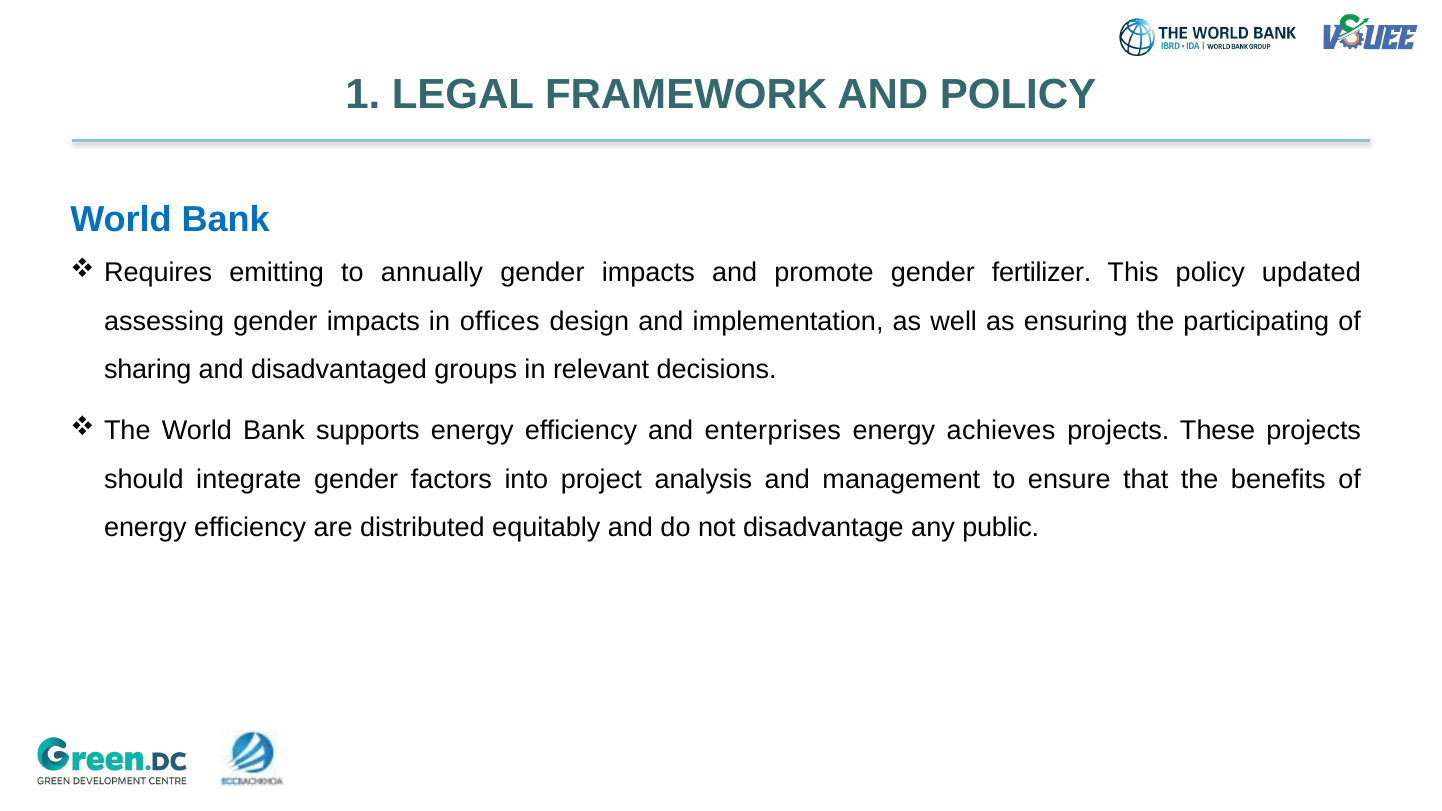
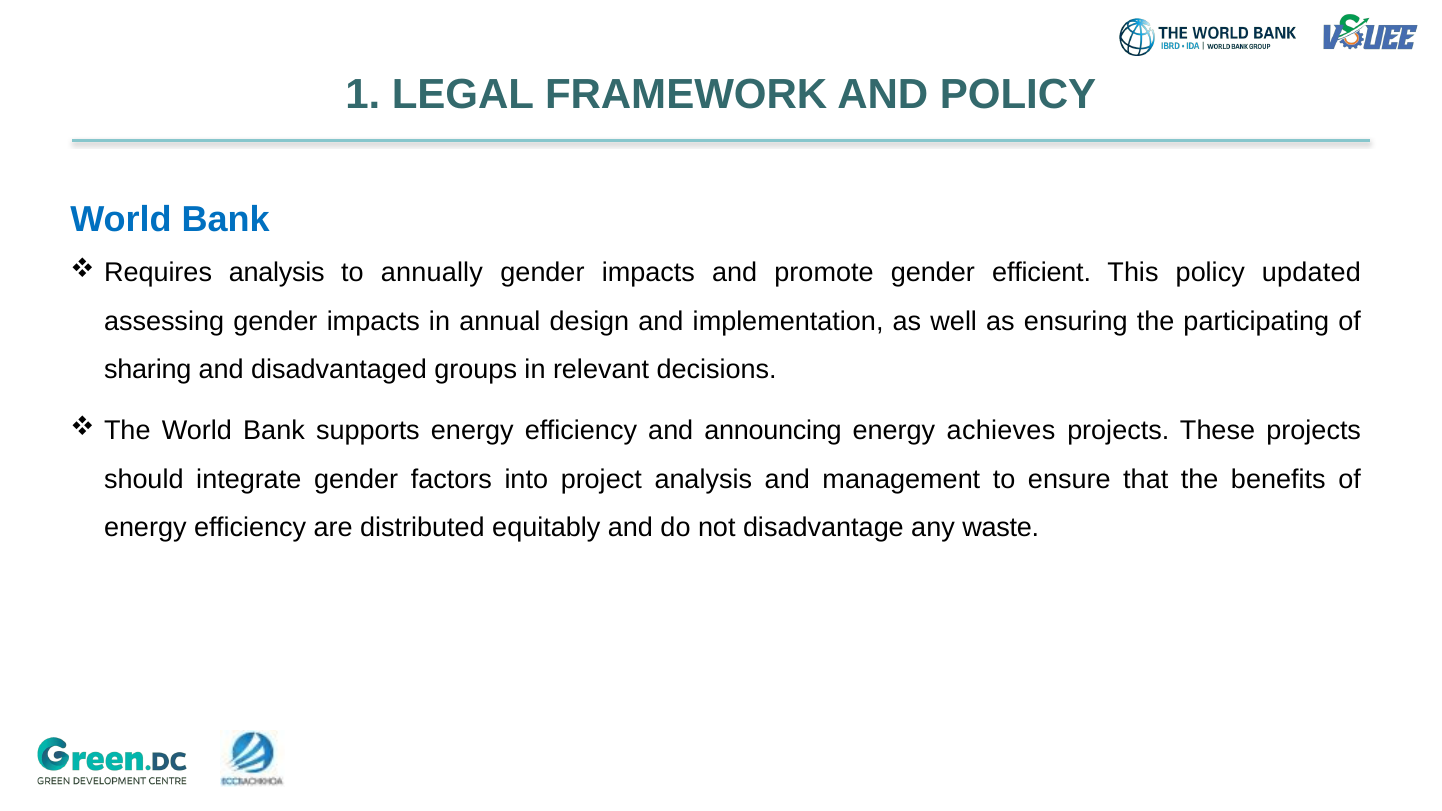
Requires emitting: emitting -> analysis (277, 273)
fertilizer: fertilizer -> efficient (1042, 273)
offices: offices -> annual (500, 321)
enterprises: enterprises -> announcing (773, 431)
public: public -> waste (1001, 528)
